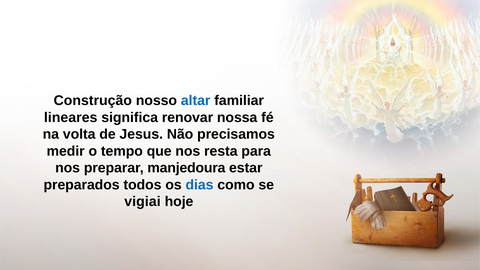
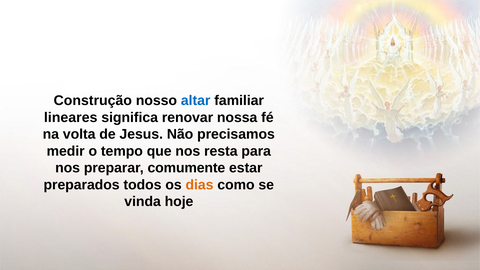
manjedoura: manjedoura -> comumente (186, 168)
dias colour: blue -> orange (199, 185)
vigiai: vigiai -> vinda (143, 202)
